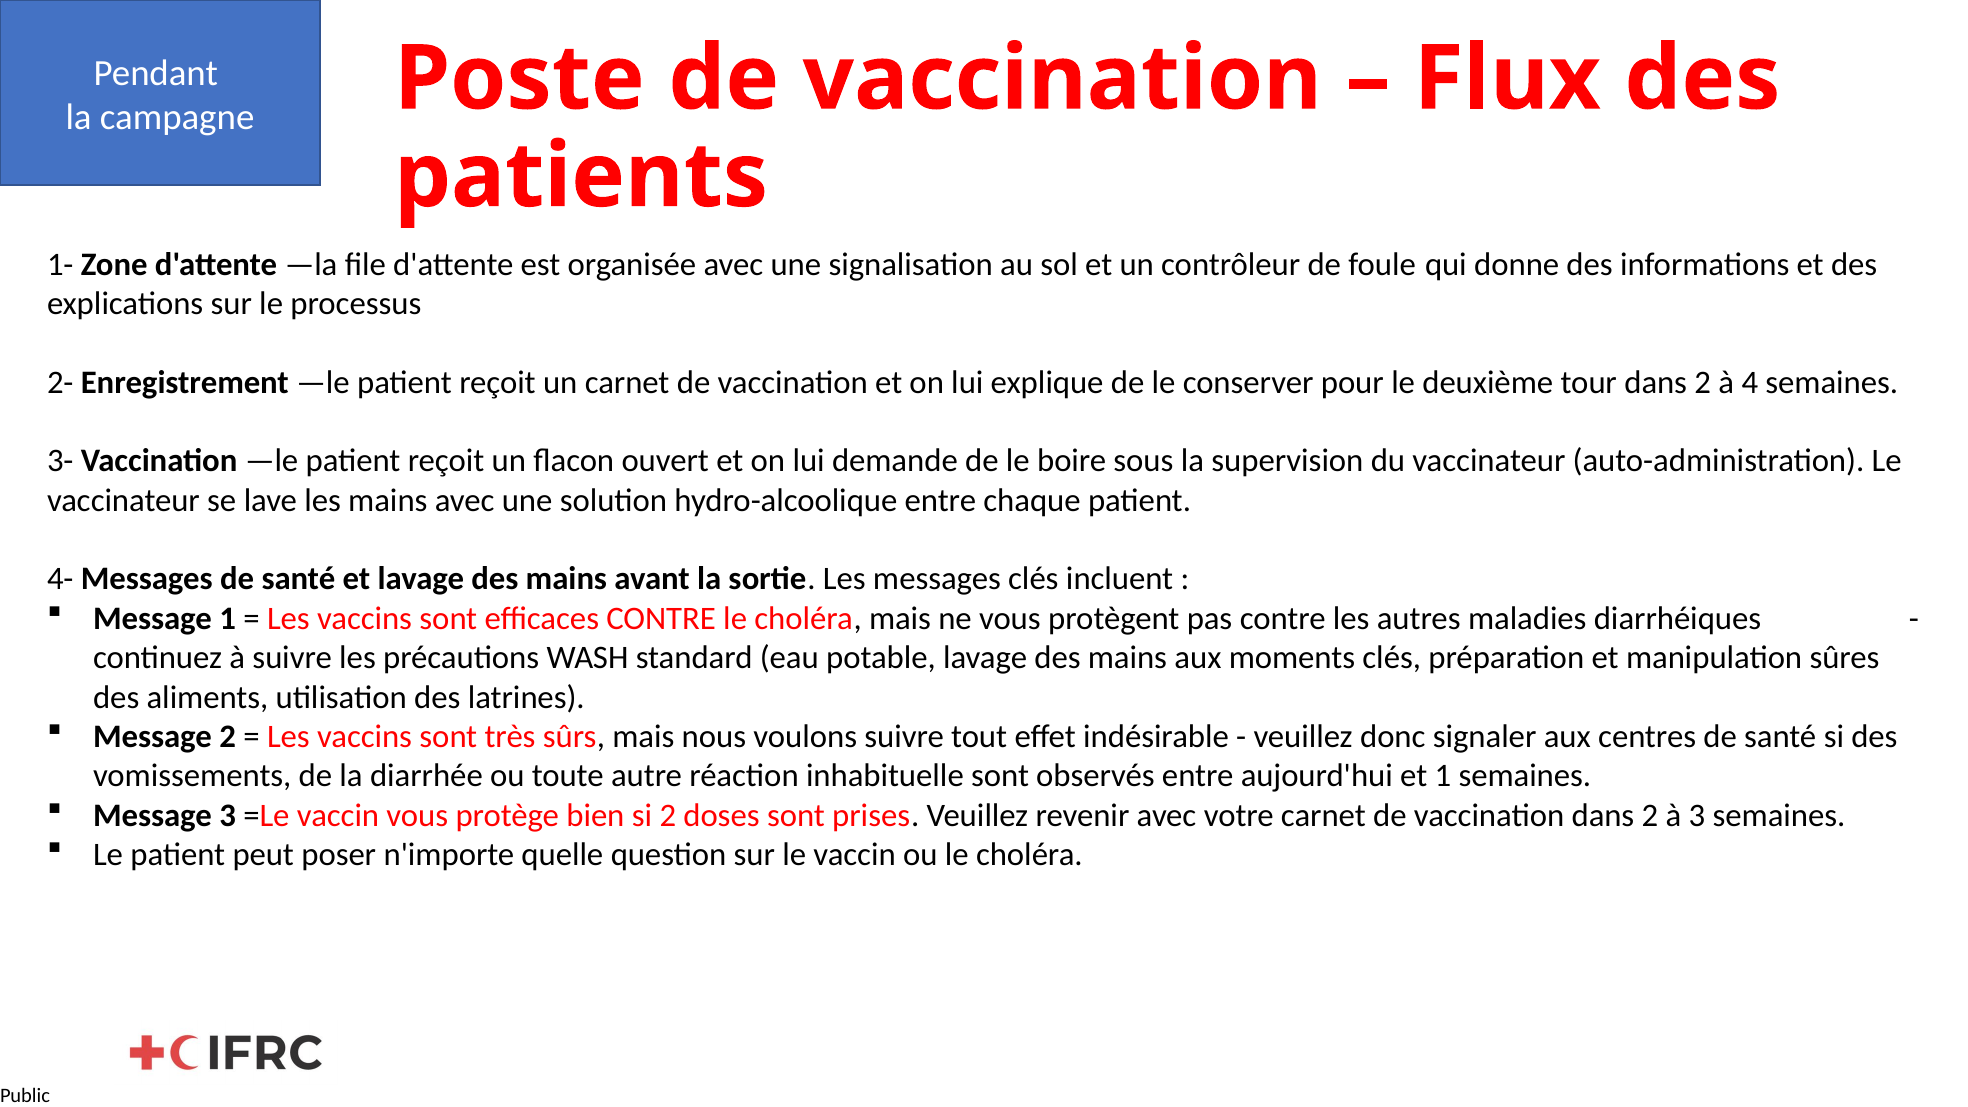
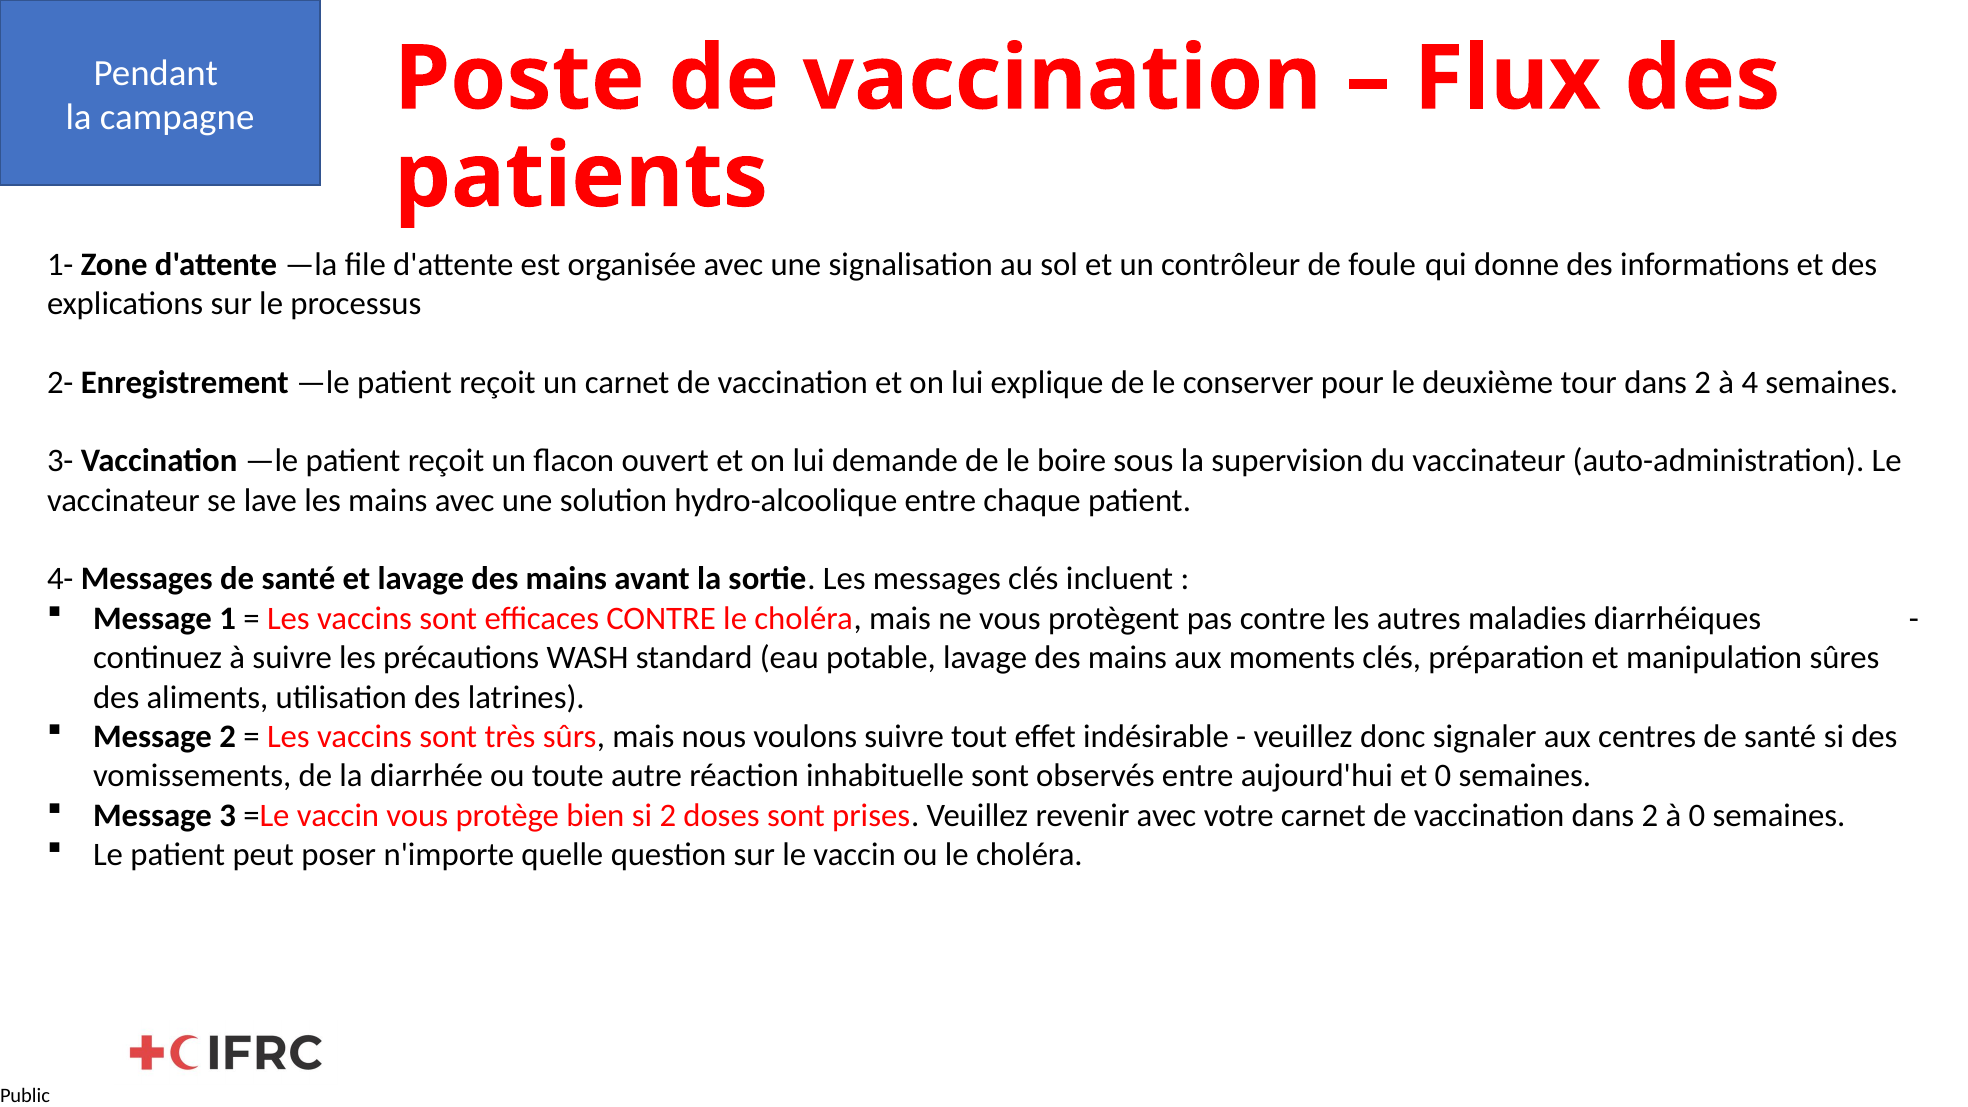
et 1: 1 -> 0 (1443, 776)
à 3: 3 -> 0 (1697, 815)
